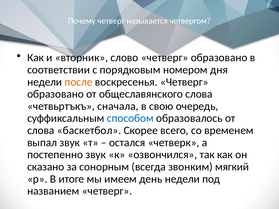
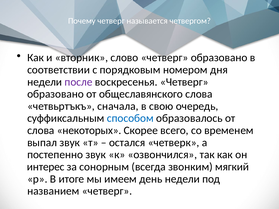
после colour: orange -> purple (79, 82)
баскетбол: баскетбол -> некоторых (89, 131)
сказано: сказано -> интерес (46, 167)
